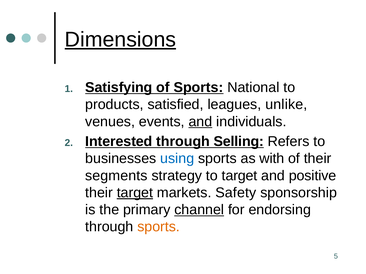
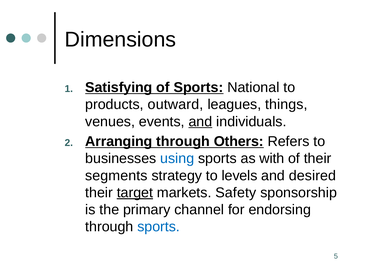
Dimensions underline: present -> none (120, 40)
satisfied: satisfied -> outward (175, 105)
unlike: unlike -> things (286, 105)
Interested: Interested -> Arranging (119, 142)
Selling: Selling -> Others (239, 142)
to target: target -> levels (240, 176)
positive: positive -> desired (312, 176)
channel underline: present -> none (199, 210)
sports colour: orange -> blue (159, 227)
